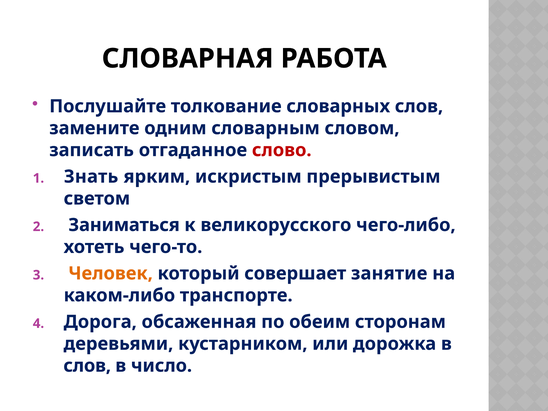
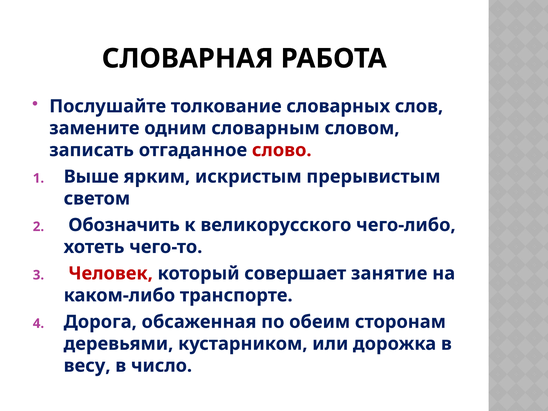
Знать: Знать -> Выше (91, 177)
Заниматься: Заниматься -> Обозначить (124, 225)
Человек colour: orange -> red (111, 273)
слов: слов -> весу (87, 366)
